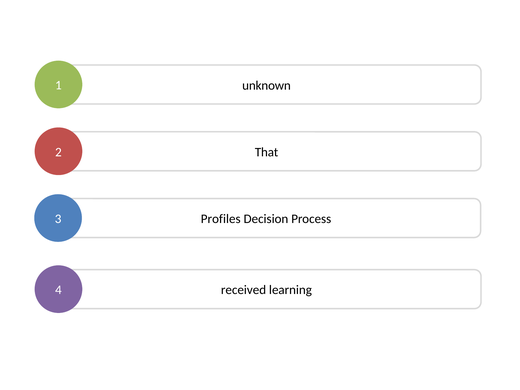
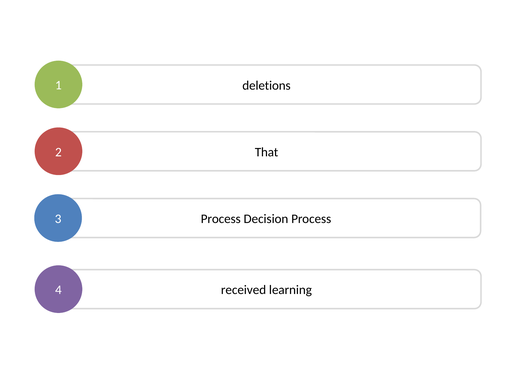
unknown: unknown -> deletions (266, 85)
Profiles: Profiles -> Process (221, 219)
